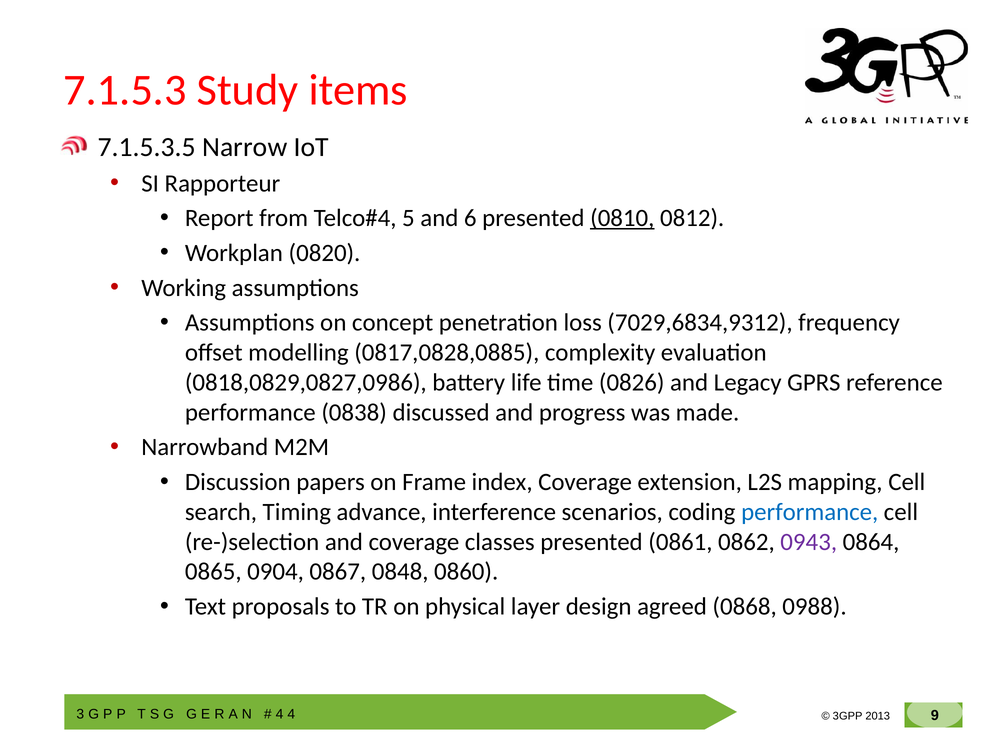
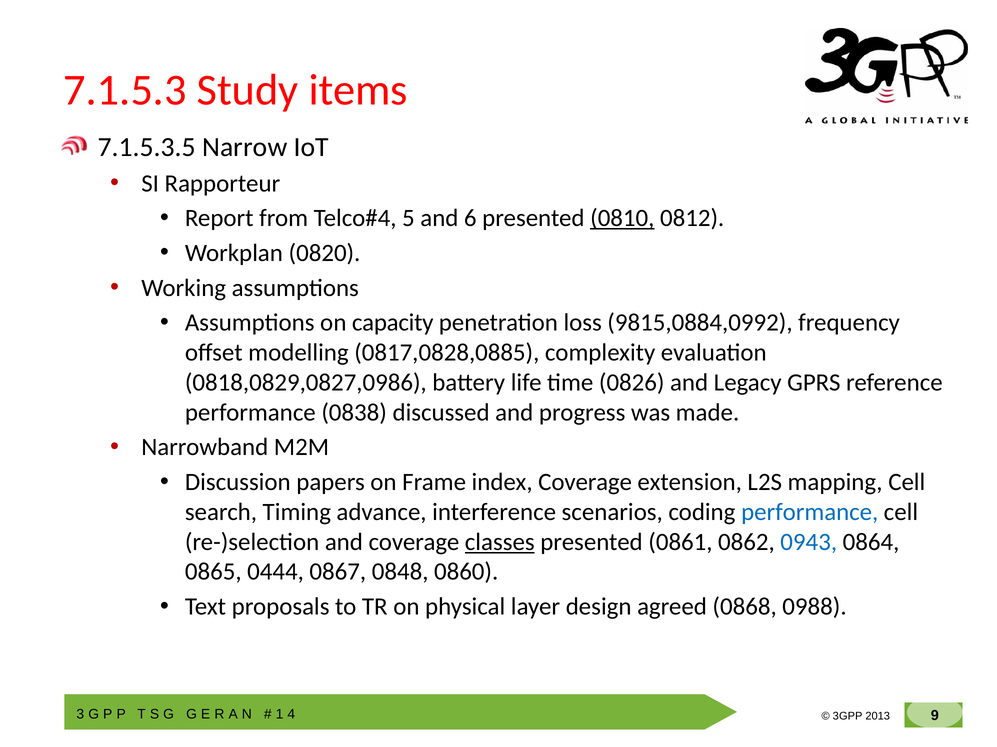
concept: concept -> capacity (393, 323)
7029,6834,9312: 7029,6834,9312 -> 9815,0884,0992 (700, 323)
classes underline: none -> present (500, 542)
0943 colour: purple -> blue (809, 542)
0904: 0904 -> 0444 (276, 572)
4: 4 -> 1 (280, 715)
